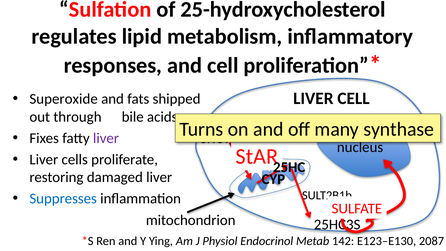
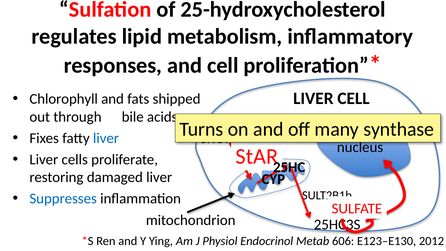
Superoxide: Superoxide -> Chlorophyll (64, 99)
liver colour: purple -> blue (106, 138)
142: 142 -> 606 (343, 241)
2087: 2087 -> 2012 (432, 241)
